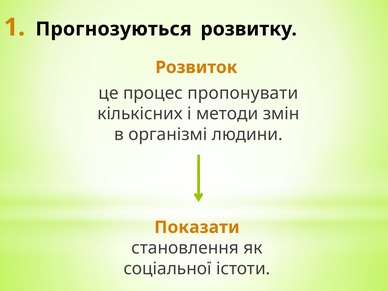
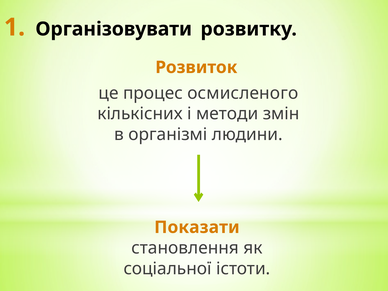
Прогнозуються: Прогнозуються -> Організовувати (114, 29)
пропонувати: пропонувати -> осмисленого (243, 93)
